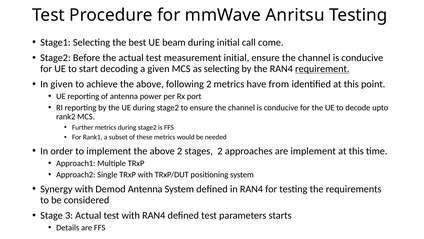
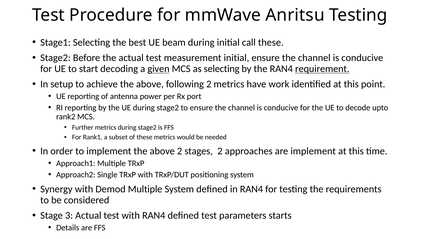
call come: come -> these (271, 42)
given underline: none -> present (159, 69)
In given: given -> setup (62, 84)
from: from -> work (279, 84)
Demod Antenna: Antenna -> Multiple (145, 189)
